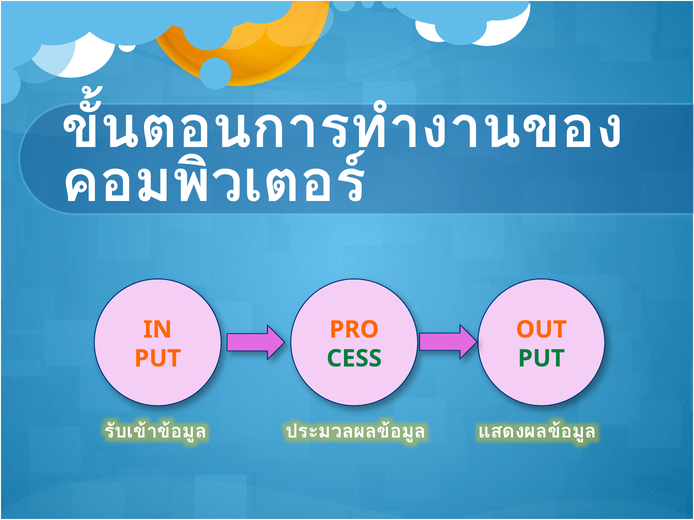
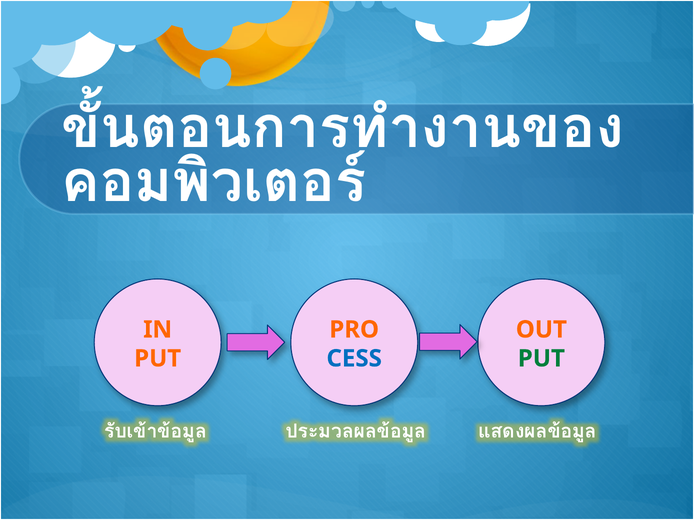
CESS colour: green -> blue (354, 359)
